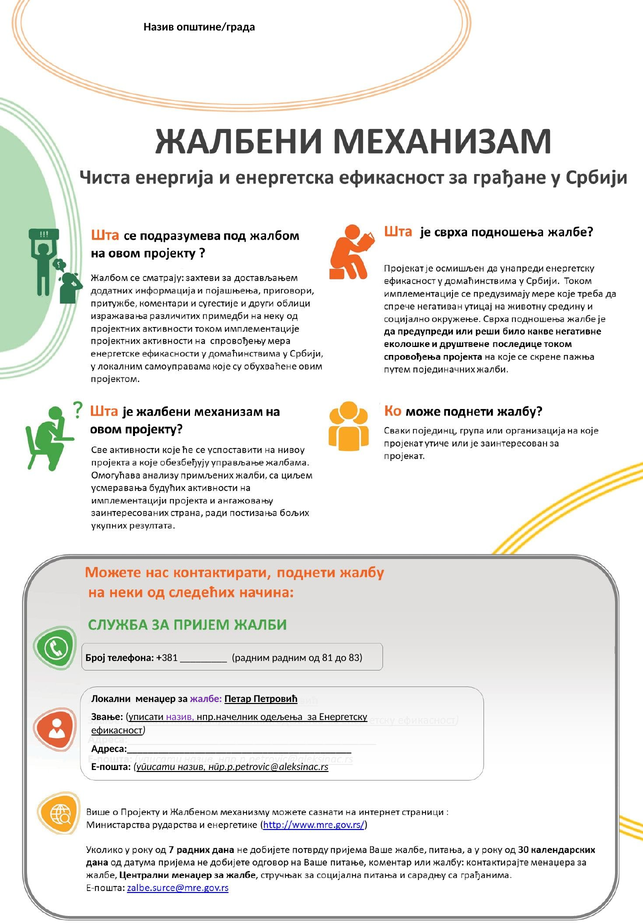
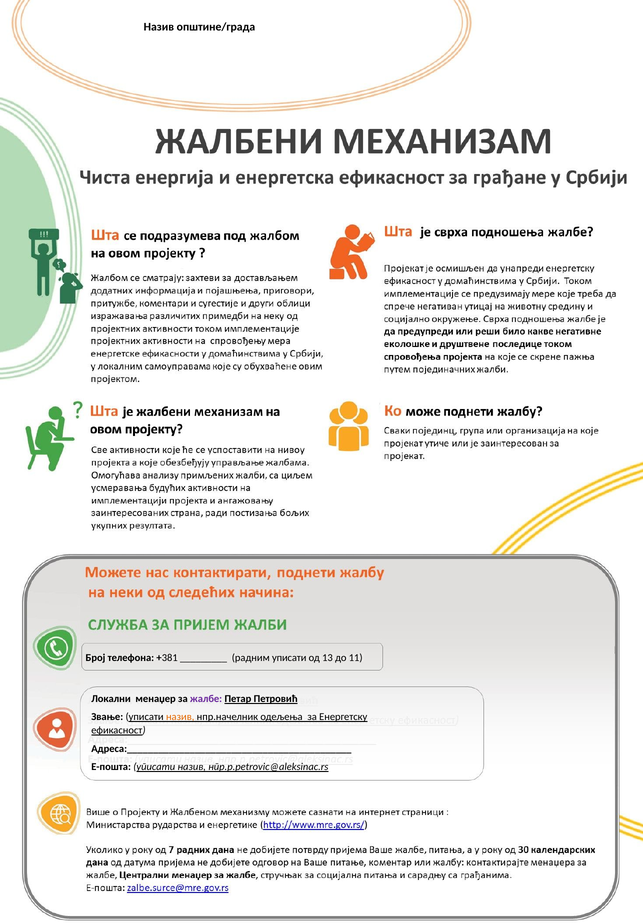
радним радним: радним -> уписати (289, 658)
81: 81 -> 13 (327, 658)
83: 83 -> 11 (356, 658)
назив colour: purple -> orange (180, 717)
